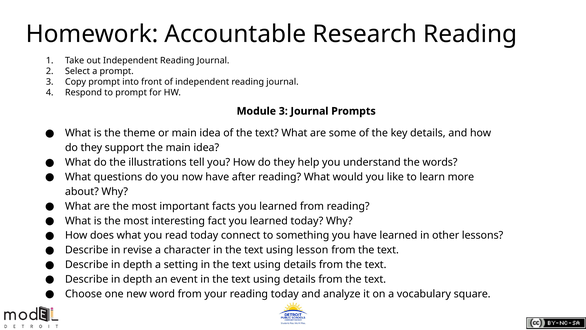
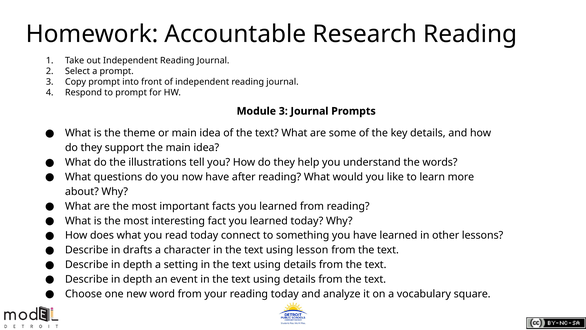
revise: revise -> drafts (138, 250)
